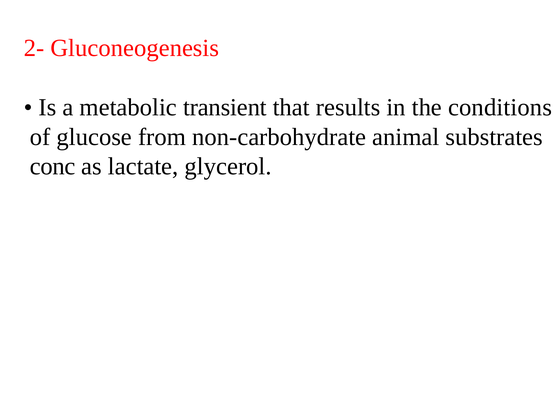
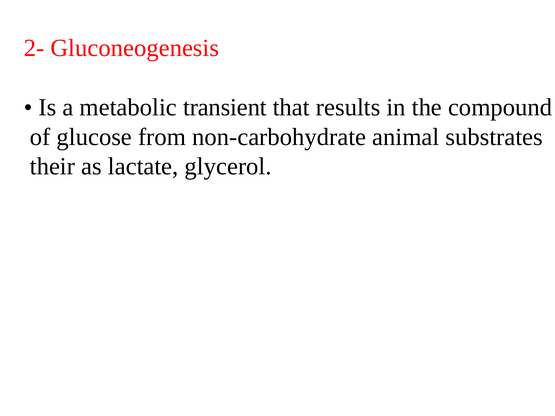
conditions: conditions -> compound (500, 107)
conc: conc -> their (52, 167)
